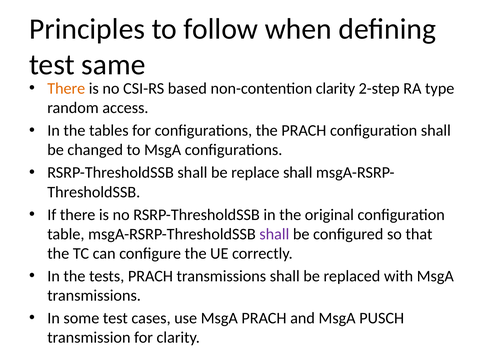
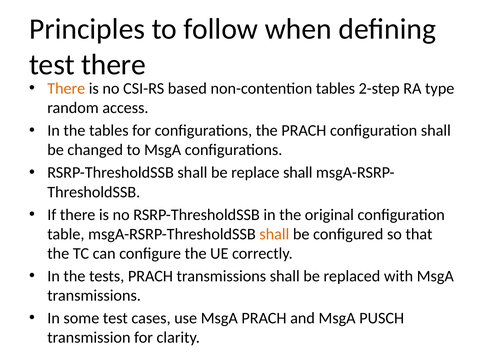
test same: same -> there (114, 65)
non-contention clarity: clarity -> tables (335, 88)
shall colour: purple -> orange (274, 234)
